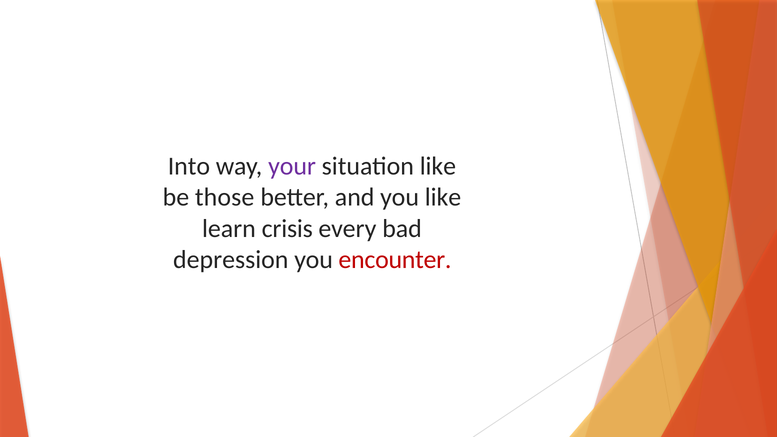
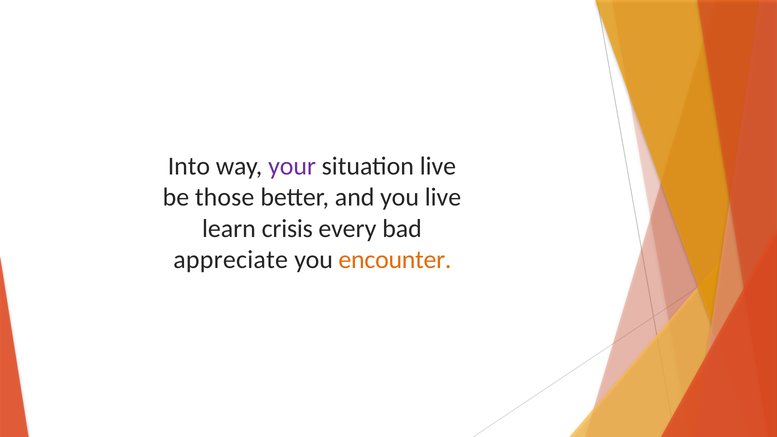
situation like: like -> live (438, 166)
you like: like -> live (443, 197)
depression: depression -> appreciate (231, 260)
encounter colour: red -> orange (395, 260)
